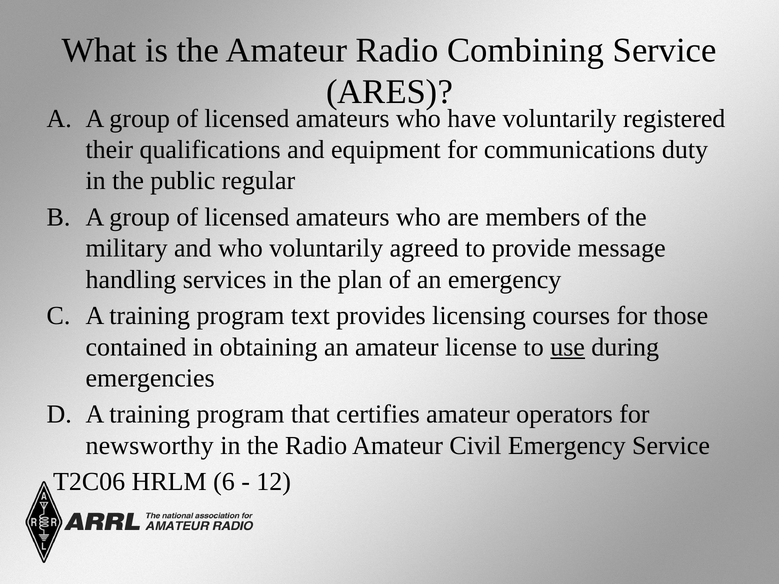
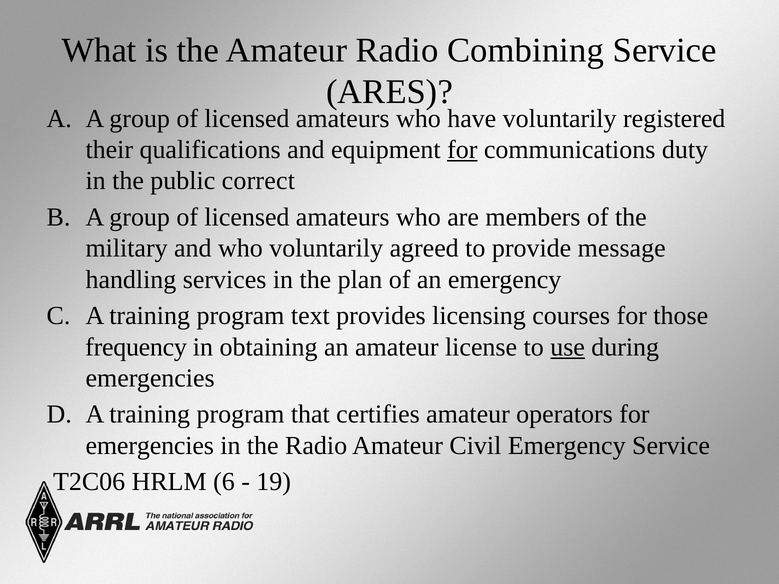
for underline: none -> present (462, 150)
regular: regular -> correct (258, 181)
contained: contained -> frequency (136, 347)
newsworthy: newsworthy -> emergencies (150, 446)
12: 12 -> 19 (274, 482)
